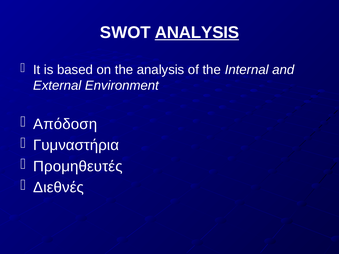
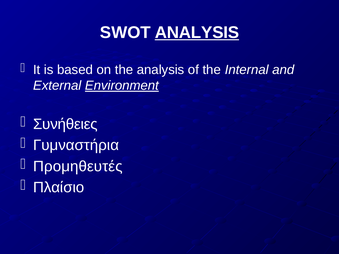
Environment underline: none -> present (122, 86)
Απόδοση: Απόδοση -> Συνήθειες (65, 124)
Διεθνές: Διεθνές -> Πλαίσιο (59, 188)
